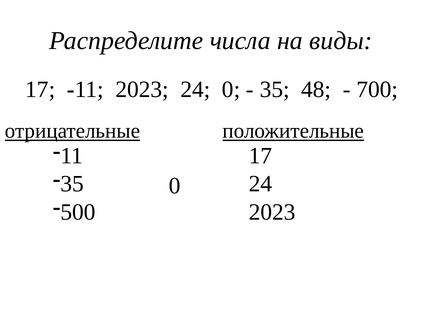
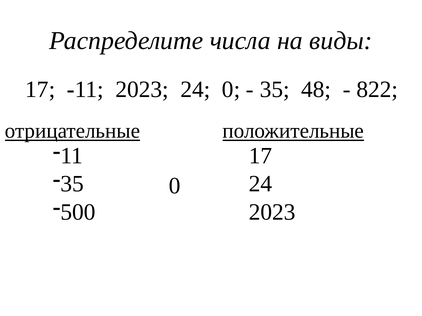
700: 700 -> 822 (377, 90)
